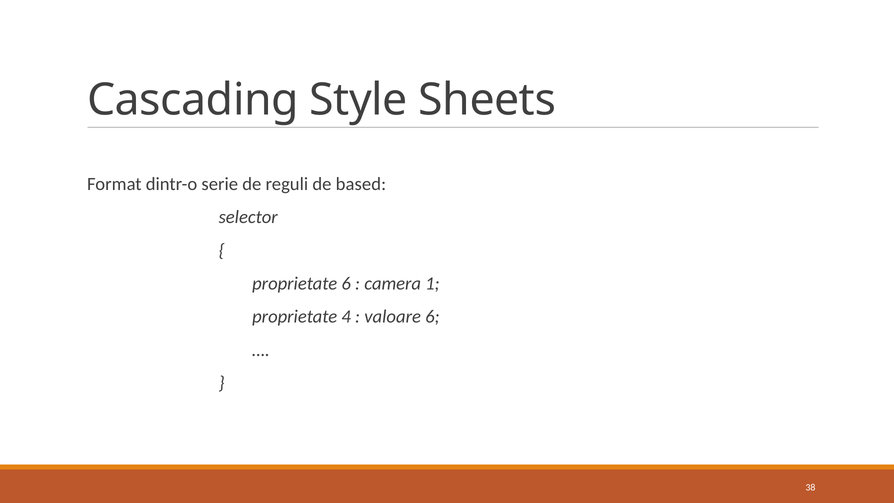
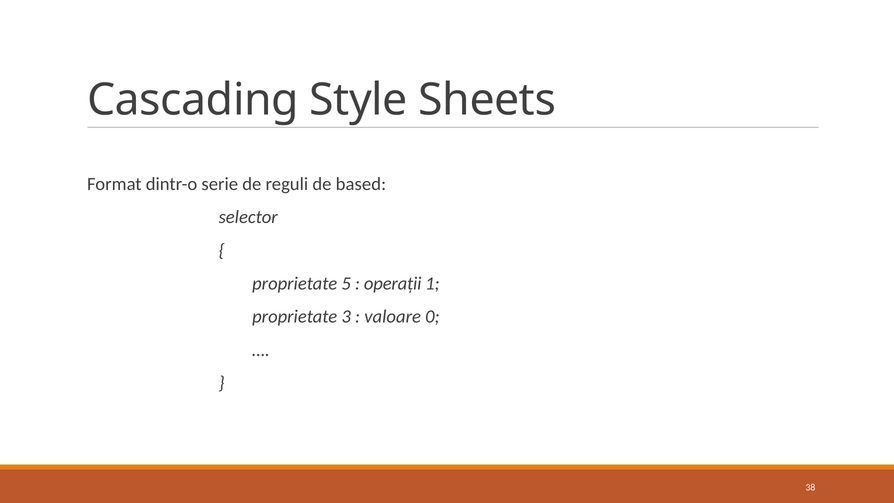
proprietate 6: 6 -> 5 (346, 284)
camera: camera -> operații (393, 284)
4: 4 -> 3 (346, 317)
valoare 6: 6 -> 0 (432, 317)
